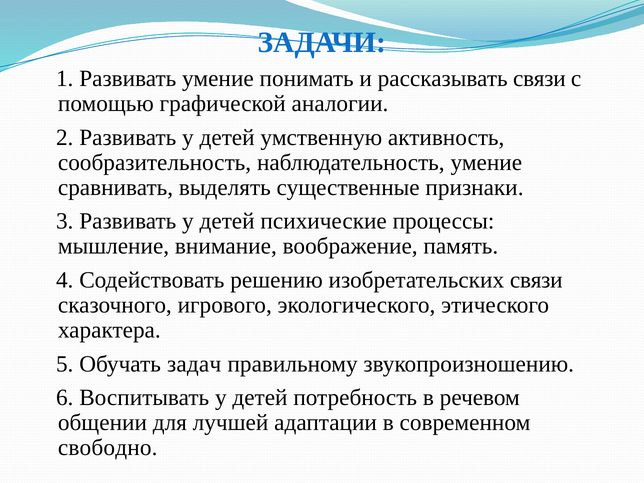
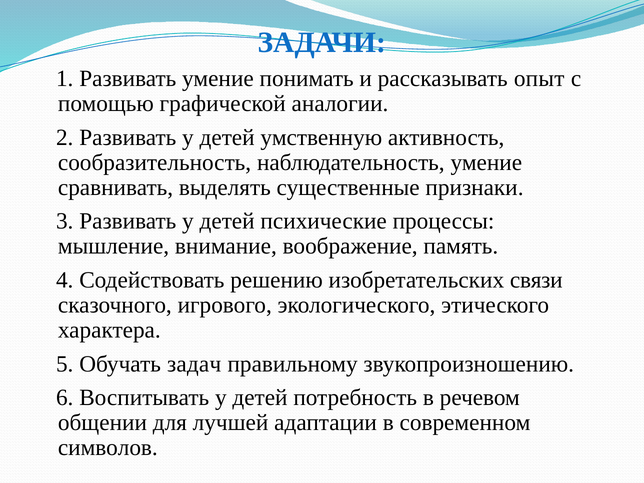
рассказывать связи: связи -> опыт (539, 79)
свободно: свободно -> символов (108, 448)
